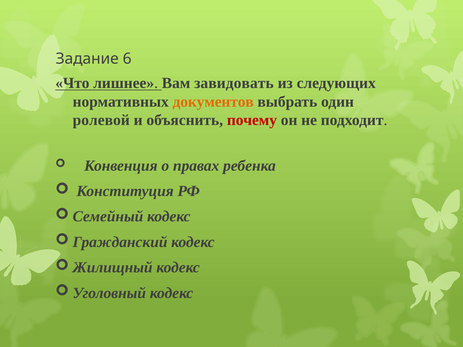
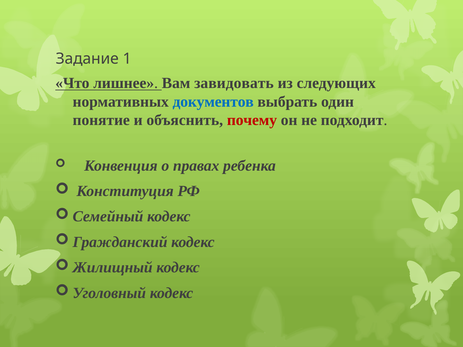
6: 6 -> 1 (127, 59)
документов colour: orange -> blue (213, 102)
ролевой: ролевой -> понятие (101, 120)
